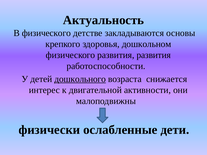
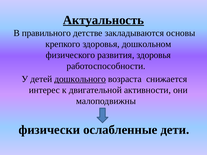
Актуальность underline: none -> present (103, 20)
В физического: физического -> правильного (46, 33)
развития развития: развития -> здоровья (154, 55)
